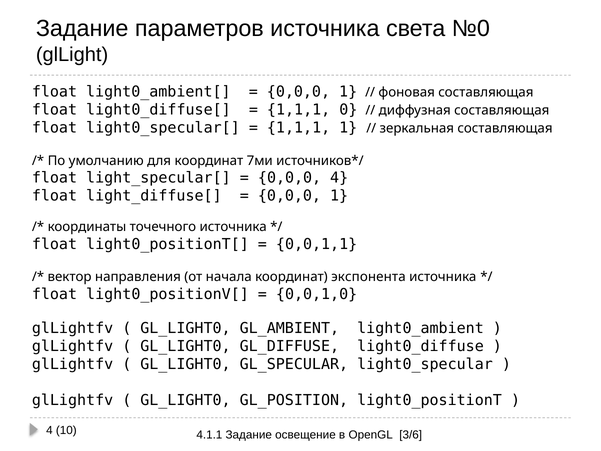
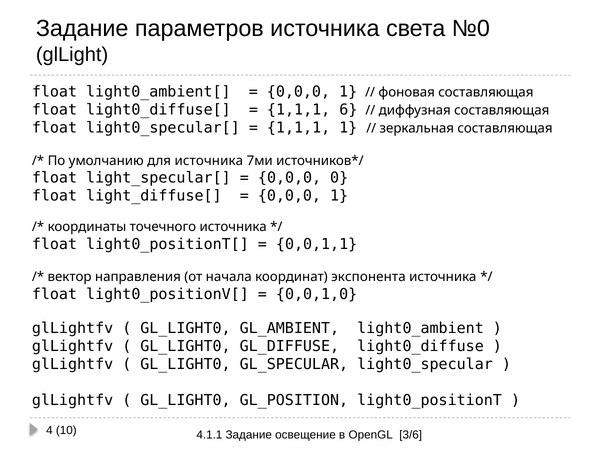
0: 0 -> 6 (348, 110)
для координат: координат -> источника (209, 161)
0,0,0 4: 4 -> 0 (339, 178)
